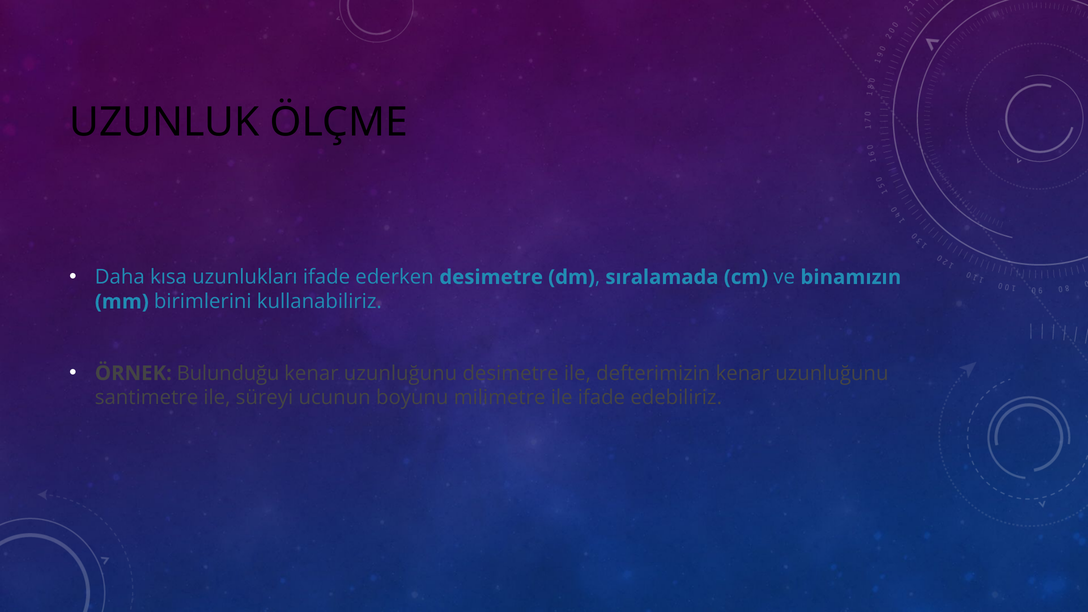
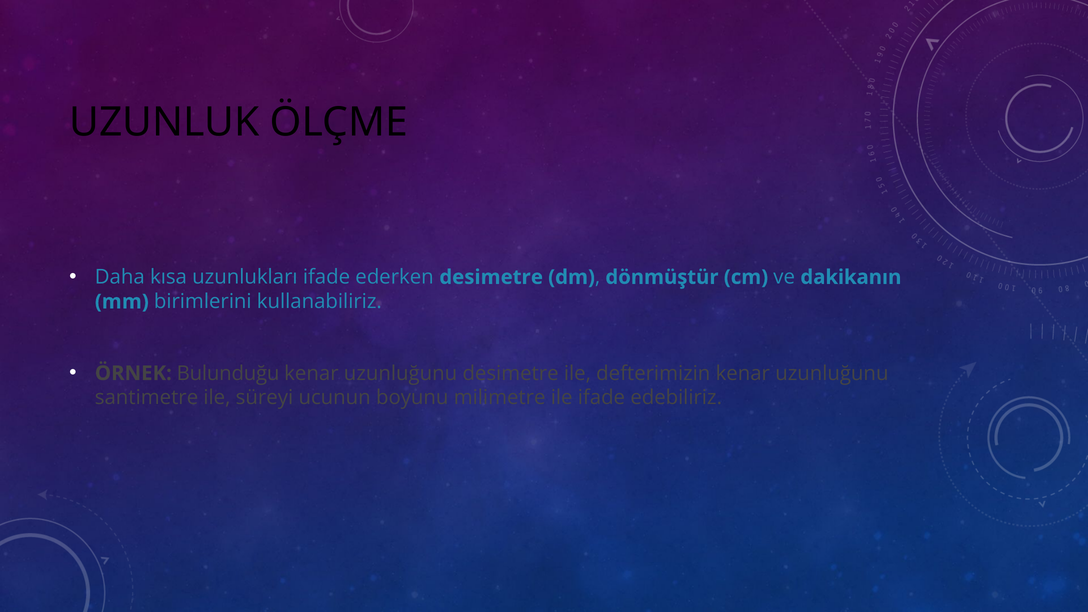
sıralamada: sıralamada -> dönmüştür (662, 277)
binamızın: binamızın -> dakikanın (851, 277)
